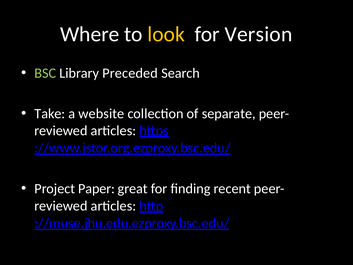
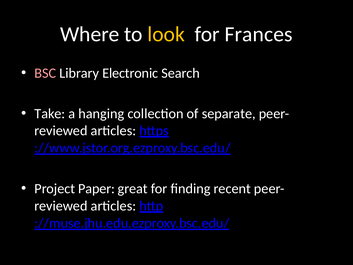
Version: Version -> Frances (259, 34)
BSC colour: light green -> pink (45, 73)
Preceded: Preceded -> Electronic (130, 73)
website: website -> hanging (101, 113)
